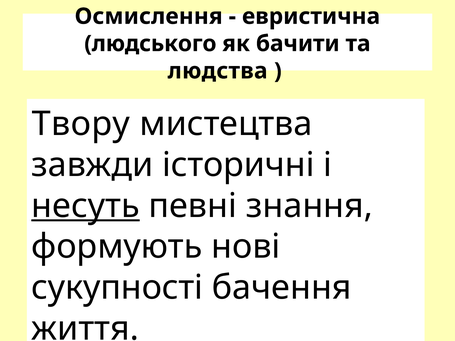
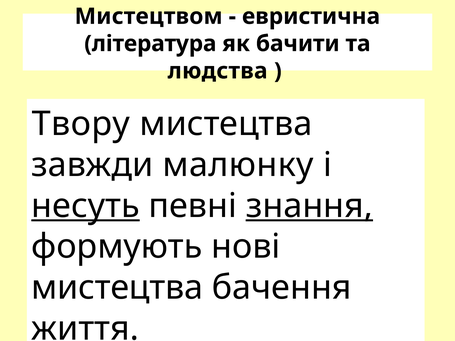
Осмислення: Осмислення -> Мистецтвом (149, 16)
людського: людського -> література (150, 44)
історичні: історичні -> малюнку (238, 165)
знання underline: none -> present (309, 206)
сукупності: сукупності -> мистецтва (117, 288)
